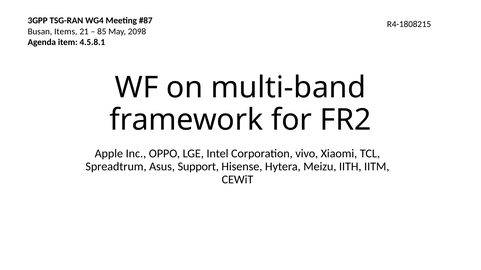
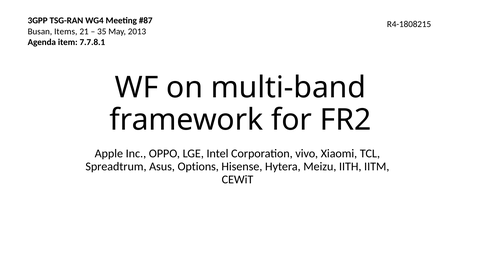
85: 85 -> 35 (102, 31)
2098: 2098 -> 2013 (137, 31)
4.5.8.1: 4.5.8.1 -> 7.7.8.1 (92, 42)
Support: Support -> Options (198, 167)
